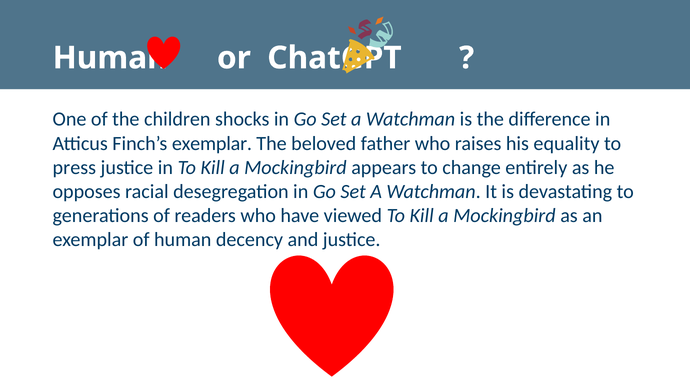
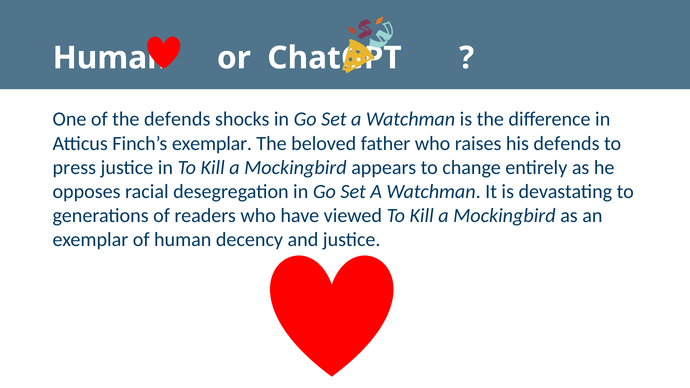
the children: children -> defends (177, 119)
his equality: equality -> defends (567, 143)
